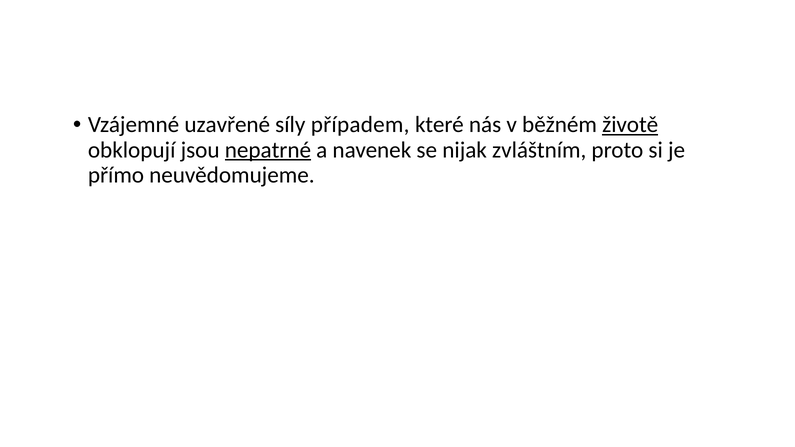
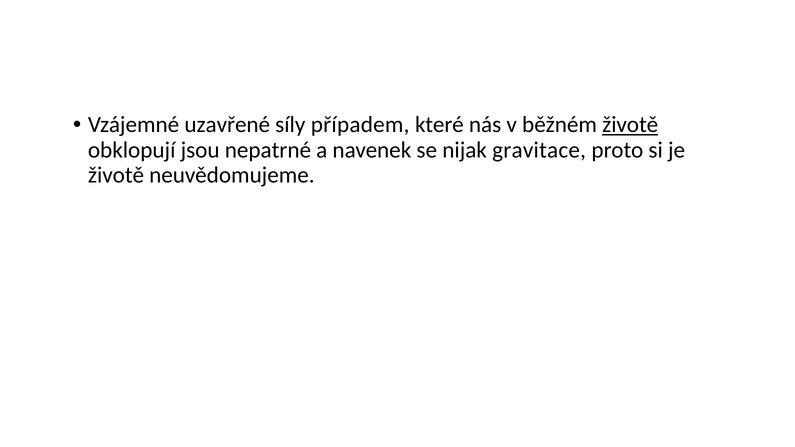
nepatrné underline: present -> none (268, 150)
zvláštním: zvláštním -> gravitace (539, 150)
přímo: přímo -> životě (116, 175)
